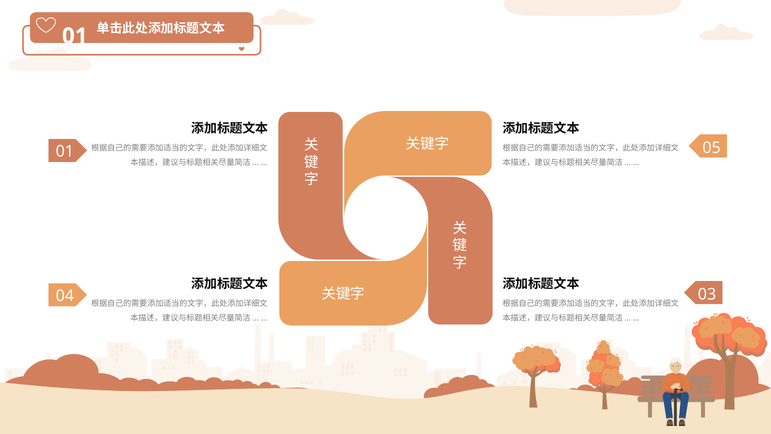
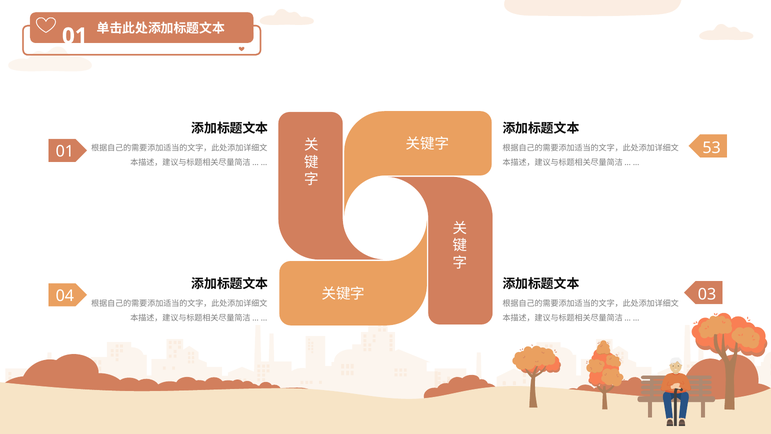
05: 05 -> 53 (712, 148)
